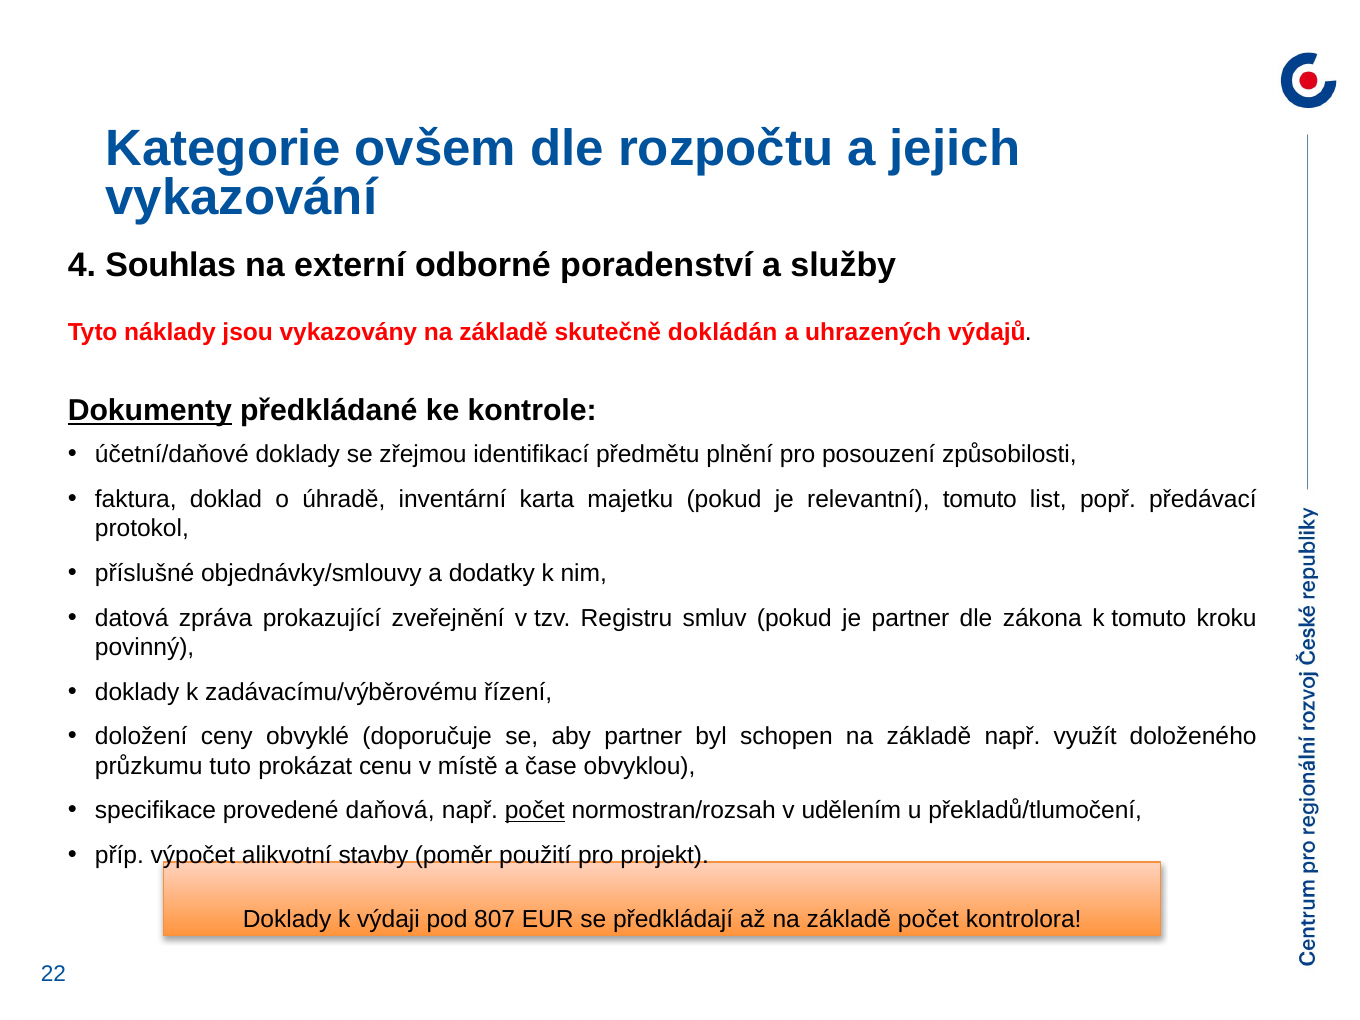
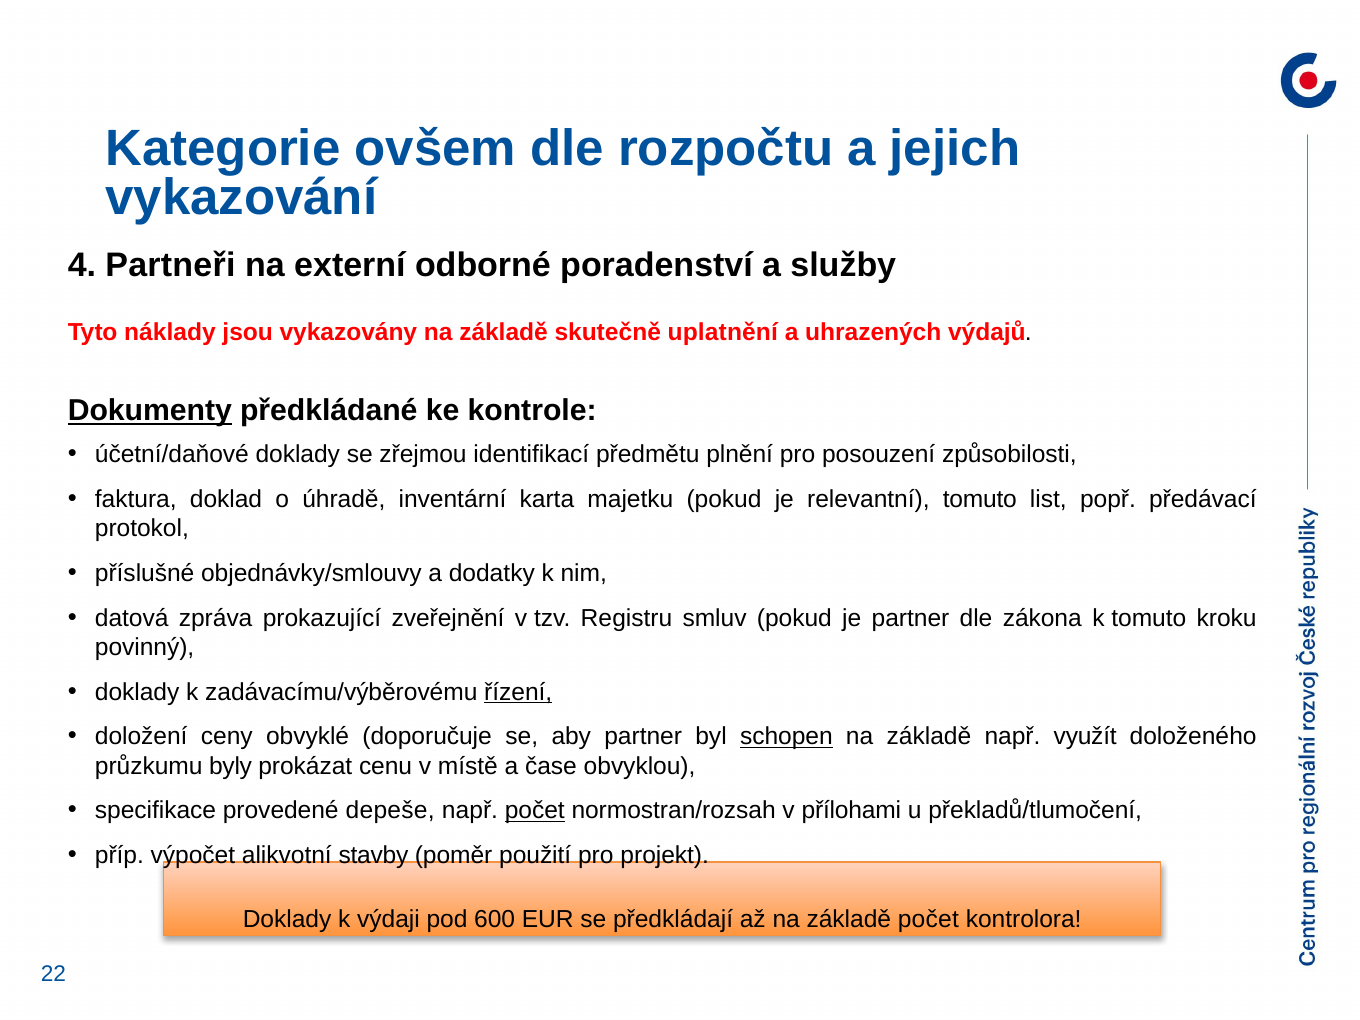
Souhlas: Souhlas -> Partneři (170, 265)
dokládán: dokládán -> uplatnění (723, 333)
řízení underline: none -> present (518, 692)
schopen underline: none -> present (786, 737)
tuto: tuto -> byly (231, 766)
daňová: daňová -> depeše (390, 811)
udělením: udělením -> přílohami (851, 811)
807: 807 -> 600 (495, 919)
